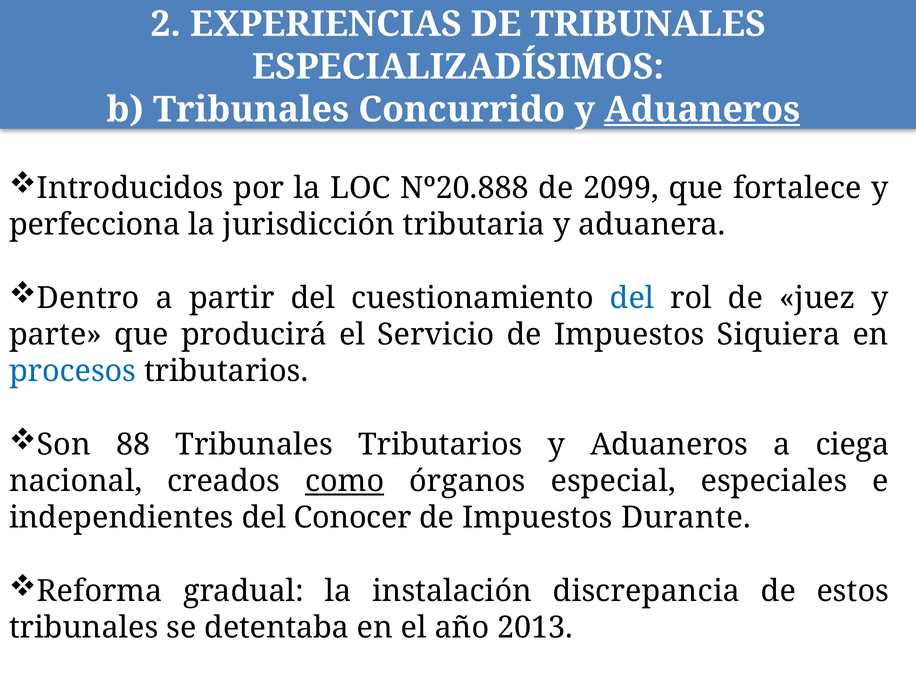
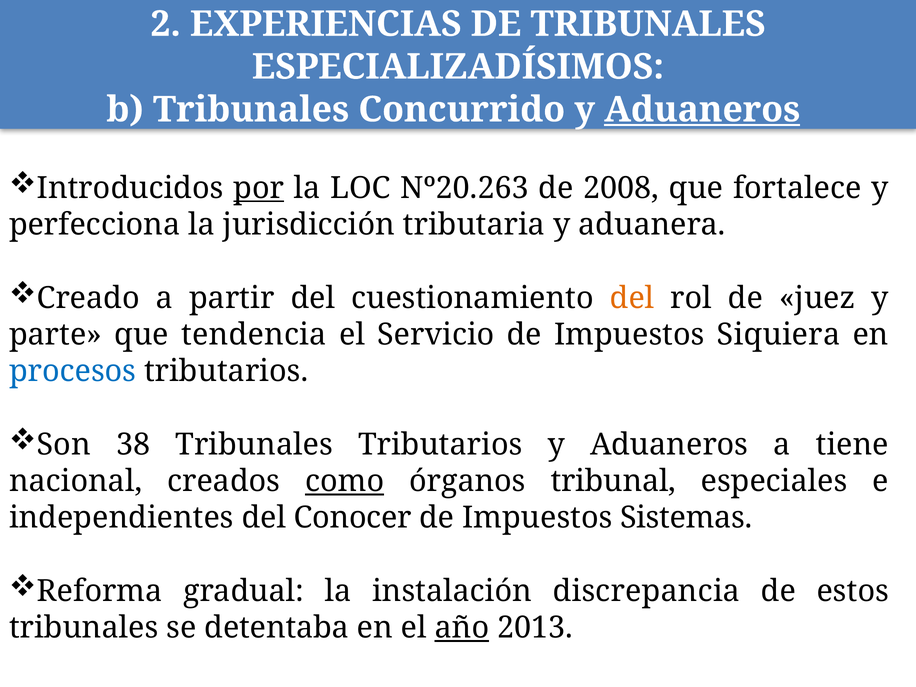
por underline: none -> present (259, 188)
Nº20.888: Nº20.888 -> Nº20.263 (465, 188)
2099: 2099 -> 2008 (621, 188)
Dentro: Dentro -> Creado (88, 298)
del colour: blue -> orange (632, 298)
producirá: producirá -> tendencia (254, 335)
88: 88 -> 38 (133, 445)
ciega: ciega -> tiene (852, 445)
especial: especial -> tribunal (613, 481)
Durante: Durante -> Sistemas (686, 518)
año underline: none -> present (462, 628)
